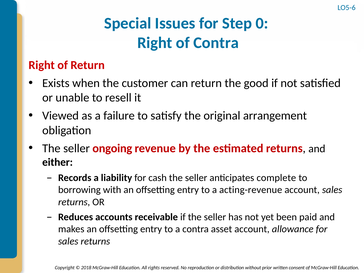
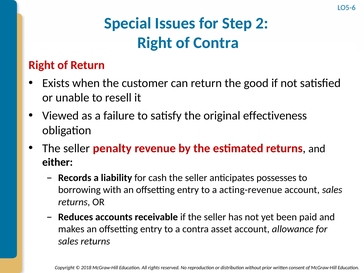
0: 0 -> 2 (262, 23)
arrangement: arrangement -> effectiveness (275, 116)
ongoing: ongoing -> penalty (112, 148)
complete: complete -> possesses (276, 178)
